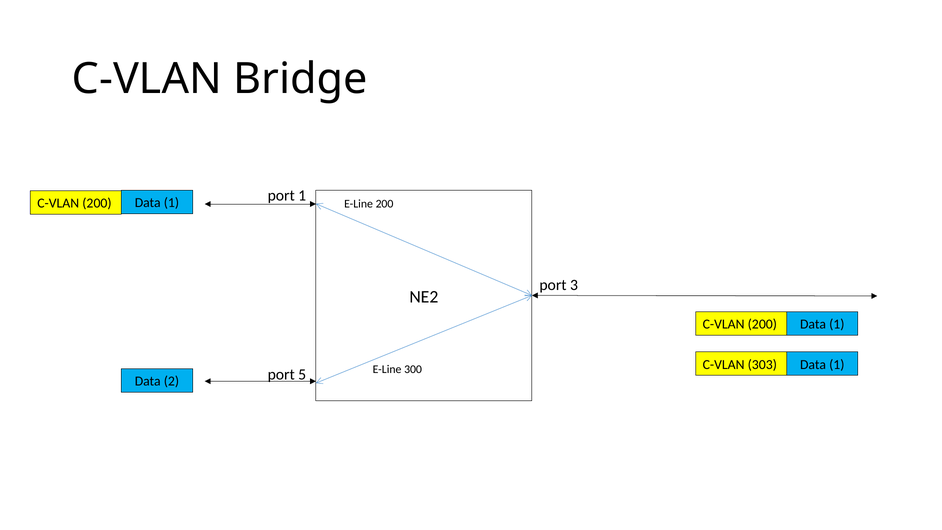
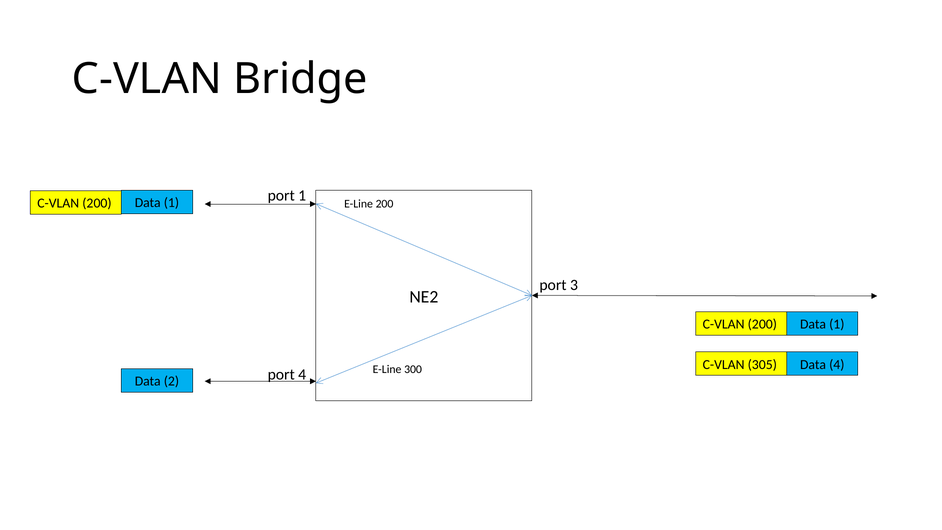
303: 303 -> 305 (762, 365)
1: 1 -> 4 (837, 365)
port 5: 5 -> 4 (302, 375)
